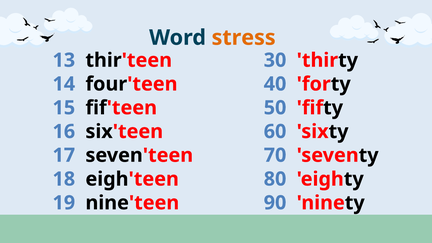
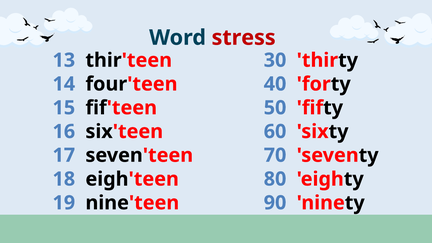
stress colour: orange -> red (244, 38)
